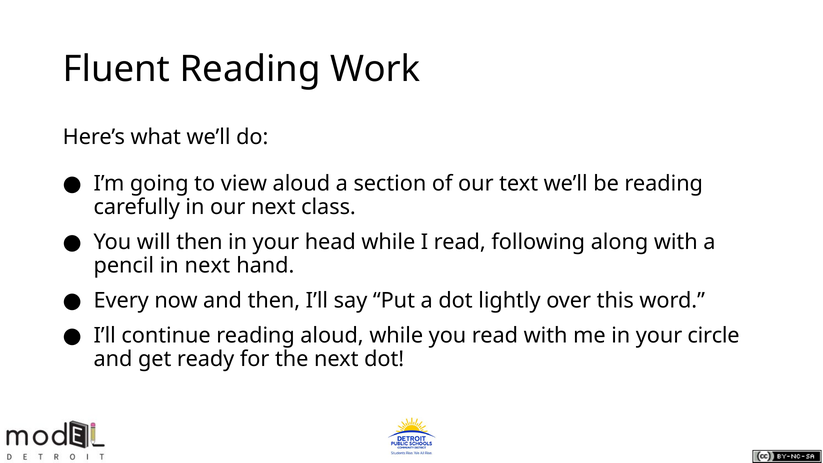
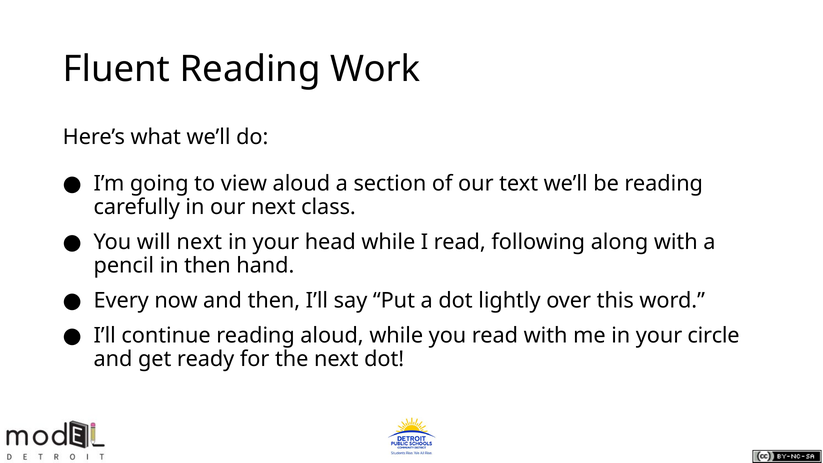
will then: then -> next (199, 242)
in next: next -> then (207, 266)
